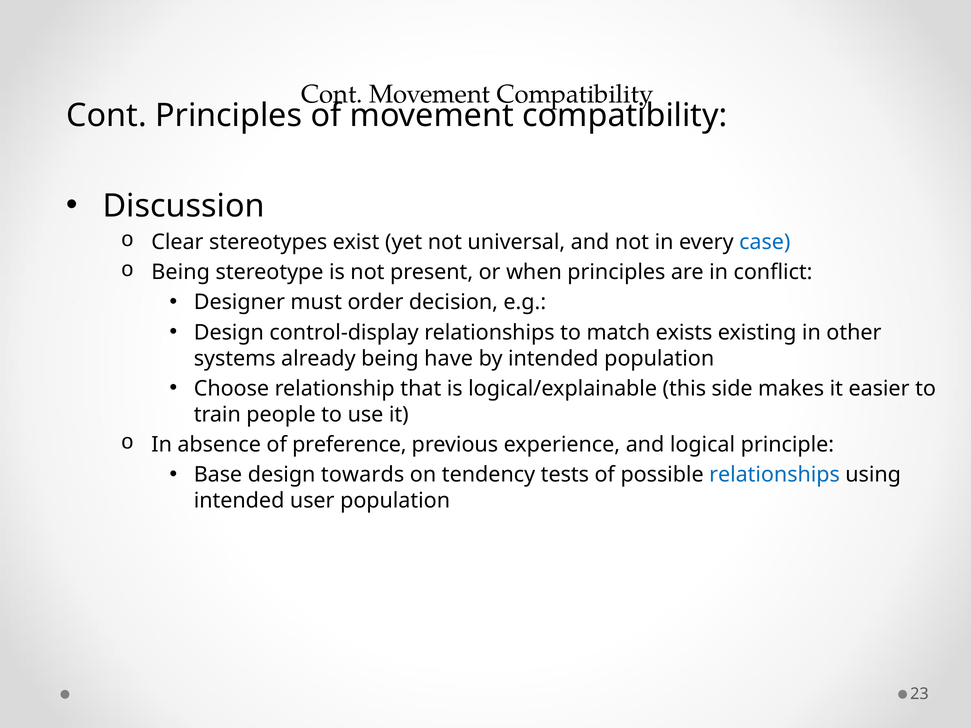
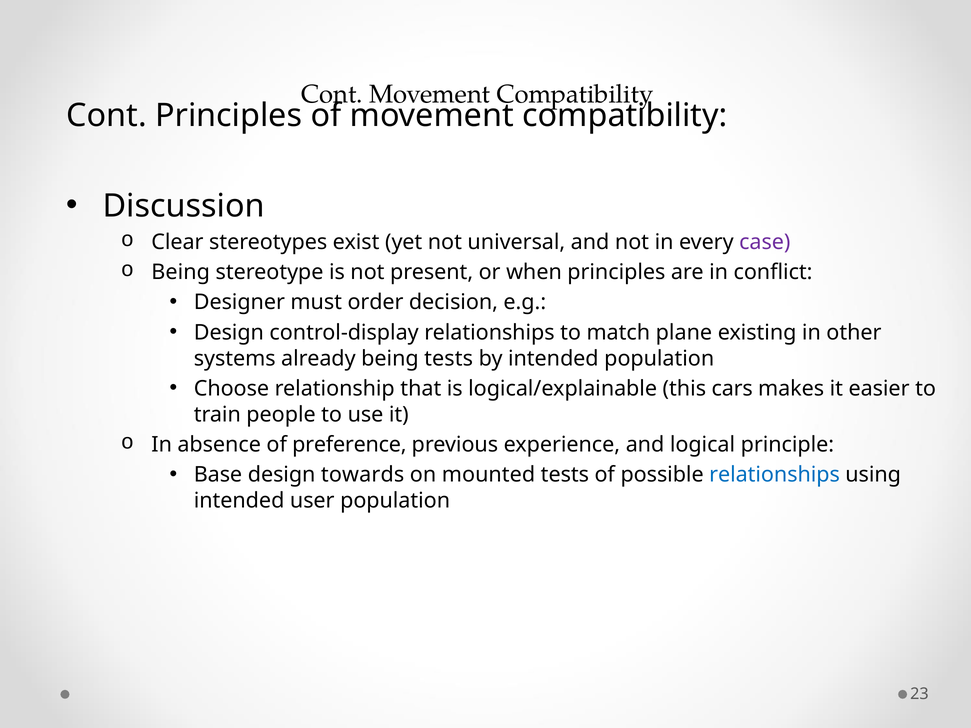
case colour: blue -> purple (765, 242)
exists: exists -> plane (684, 333)
being have: have -> tests (449, 359)
side: side -> cars (732, 389)
tendency: tendency -> mounted (488, 475)
